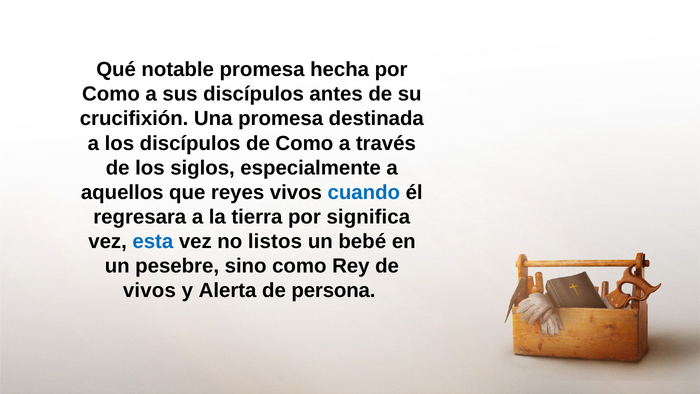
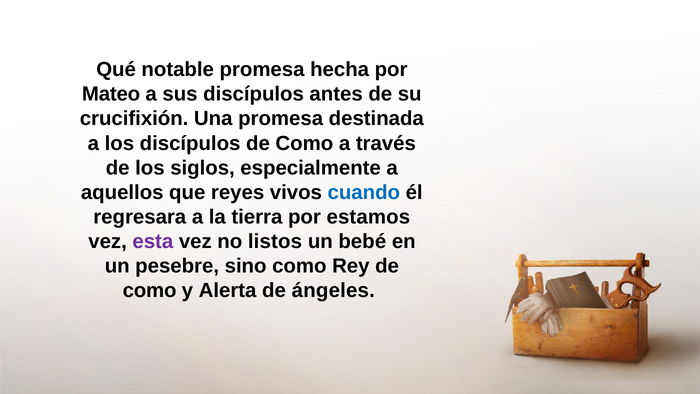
Como: Como -> Mateo (111, 94)
significa: significa -> estamos (368, 217)
esta colour: blue -> purple (153, 241)
vivos: vivos -> como (150, 290)
persona: persona -> ángeles (333, 290)
